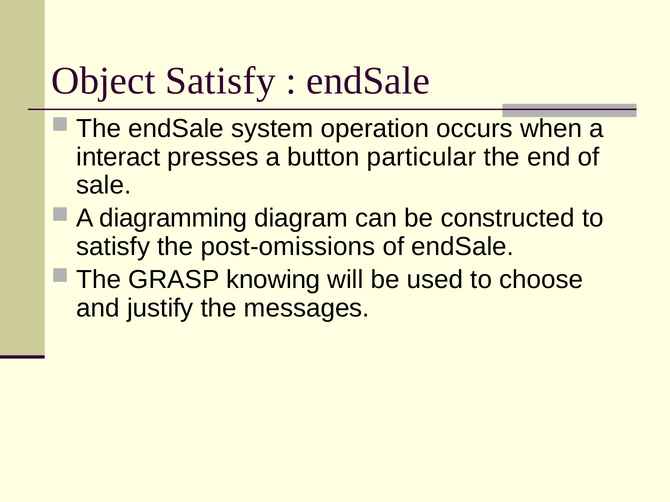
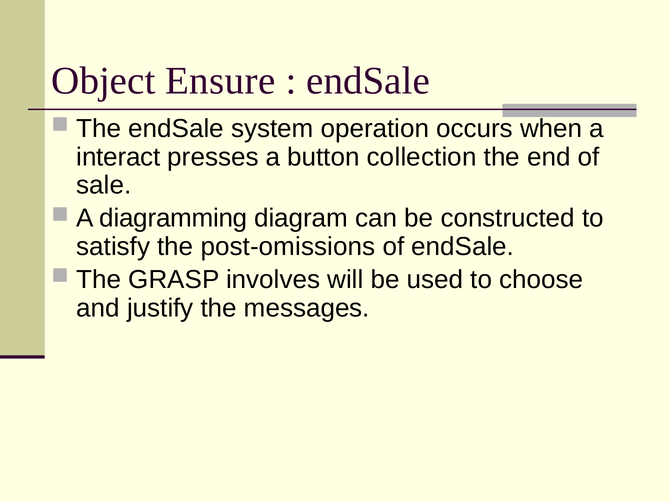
Object Satisfy: Satisfy -> Ensure (220, 81)
particular: particular -> collection (422, 157)
knowing: knowing -> involves (273, 280)
